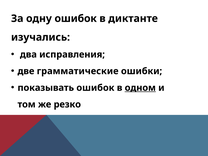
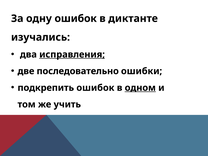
исправления underline: none -> present (72, 54)
грамматические: грамматические -> последовательно (78, 71)
показывать: показывать -> подкрепить (46, 88)
резко: резко -> учить (67, 104)
